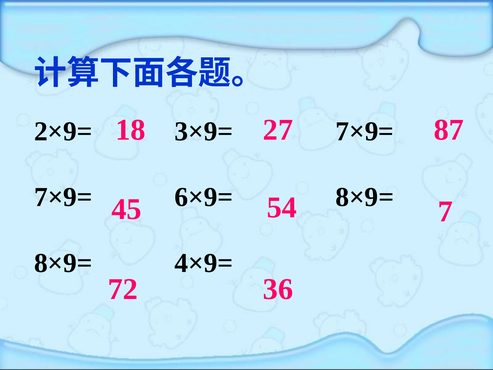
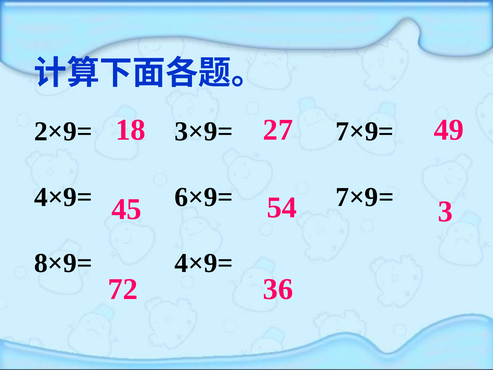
87: 87 -> 49 (449, 130)
7×9=: 7×9= -> 4×9= (63, 197)
6×9= 8×9=: 8×9= -> 7×9= (365, 197)
7: 7 -> 3 (445, 211)
